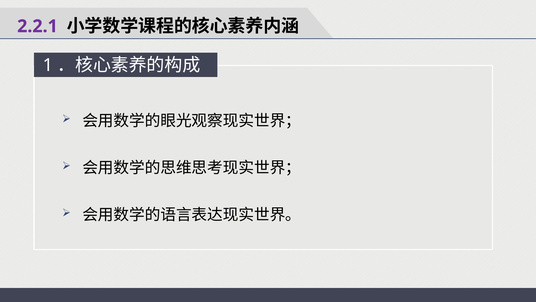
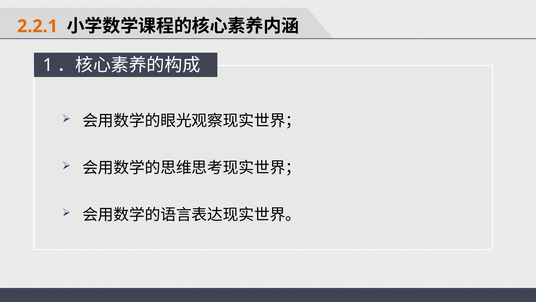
2.2.1 colour: purple -> orange (37, 26)
